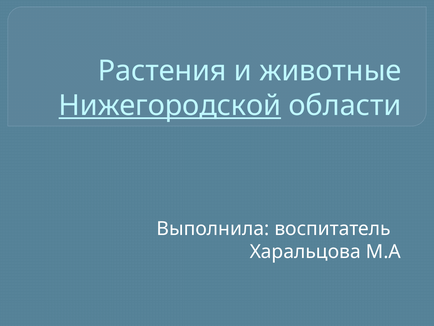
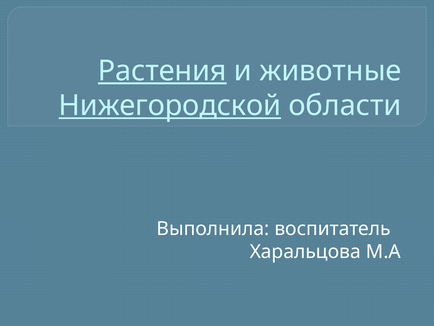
Растения underline: none -> present (162, 71)
